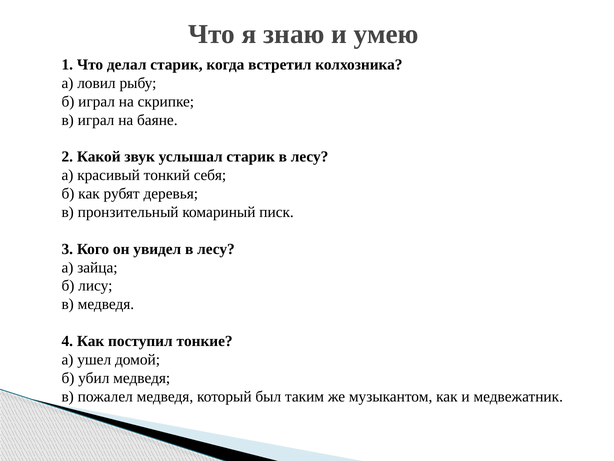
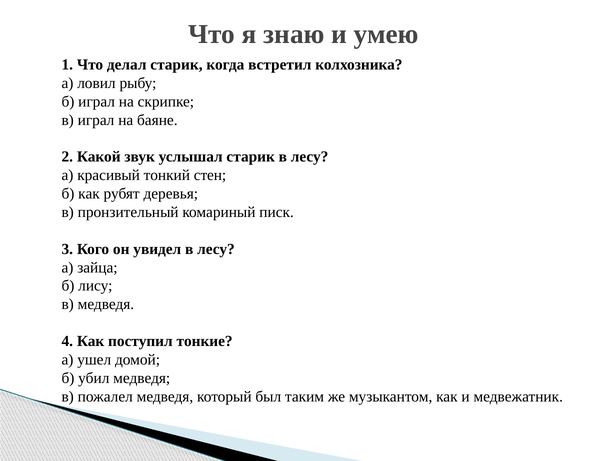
себя: себя -> стен (210, 175)
